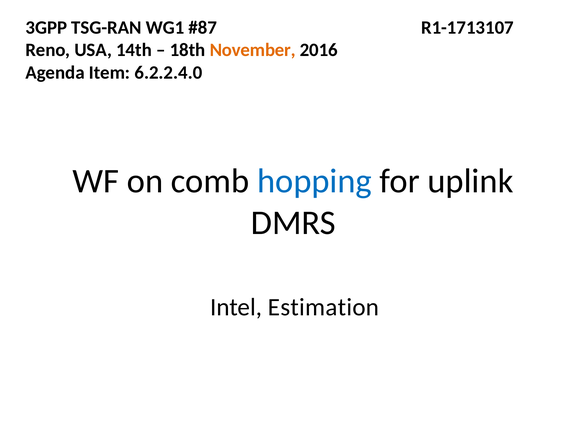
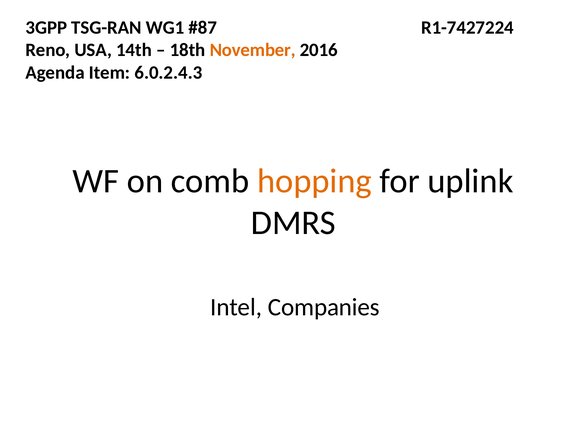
R1-1713107: R1-1713107 -> R1-7427224 (467, 27)
6.2.2.4.0: 6.2.2.4.0 -> 6.0.2.4.3 (168, 73)
hopping colour: blue -> orange (314, 181)
Estimation: Estimation -> Companies (324, 307)
